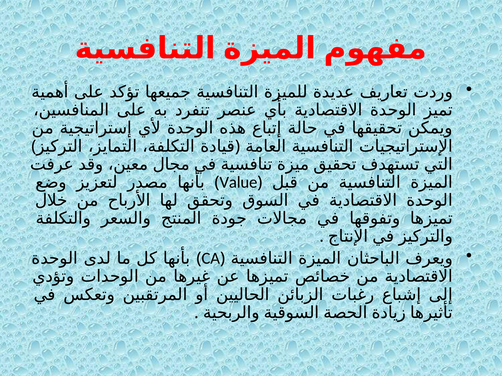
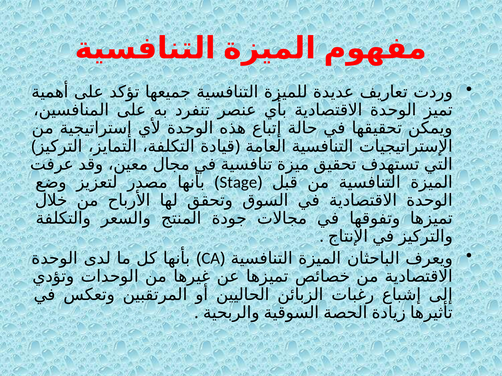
Value: Value -> Stage (238, 182)
